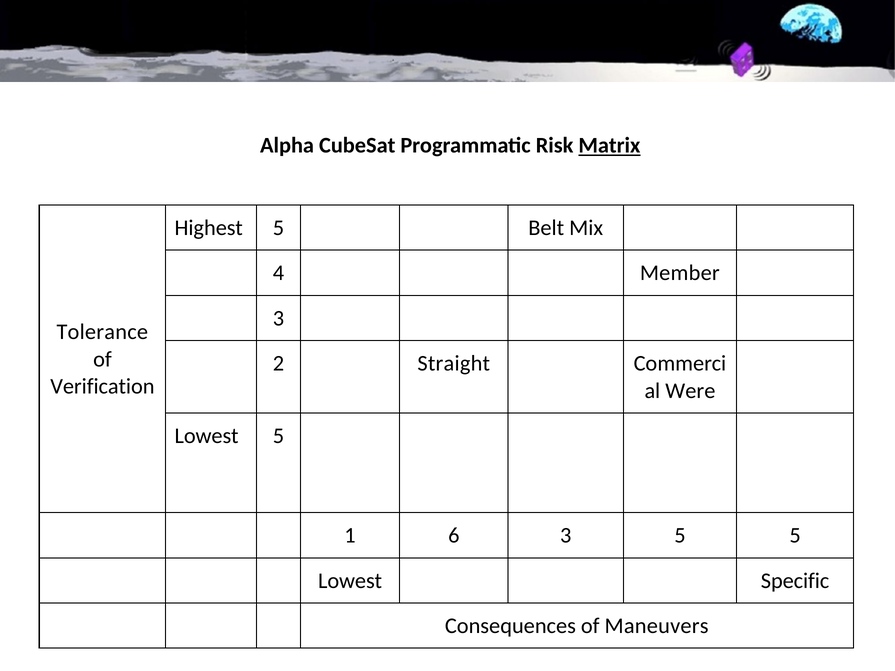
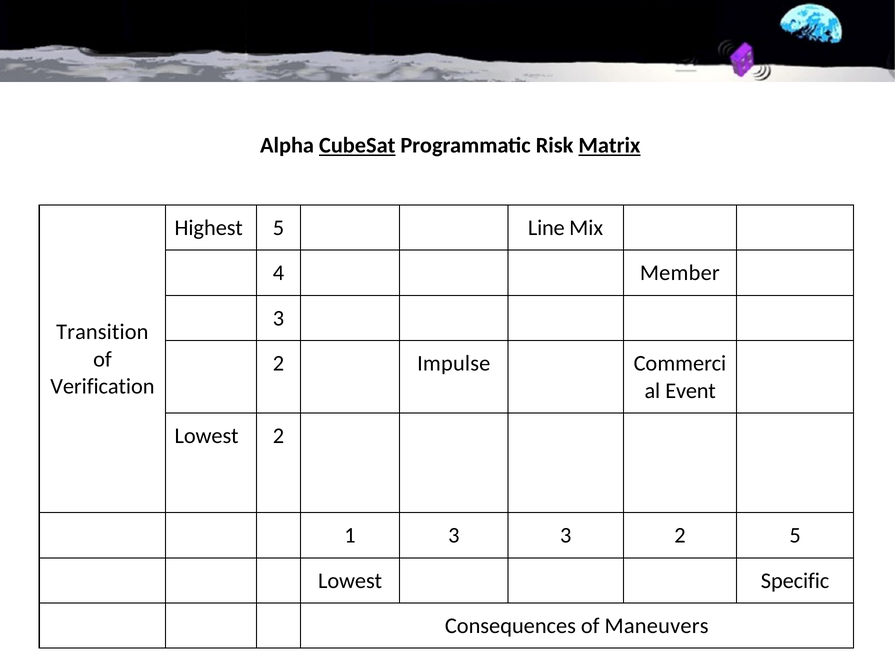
CubeSat underline: none -> present (357, 146)
Belt: Belt -> Line (546, 228)
Tolerance: Tolerance -> Transition (102, 332)
Straight: Straight -> Impulse (454, 363)
Were: Were -> Event (691, 391)
Lowest 5: 5 -> 2 (278, 436)
1 6: 6 -> 3 (454, 536)
5: 5 -> 2 (680, 536)
